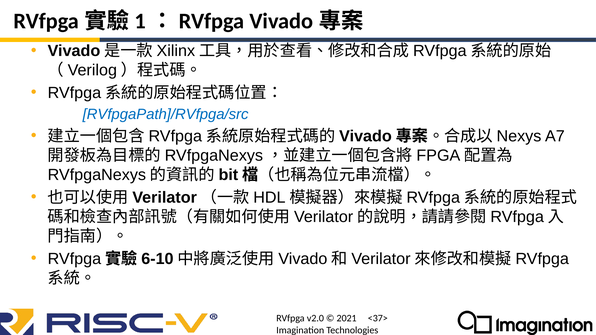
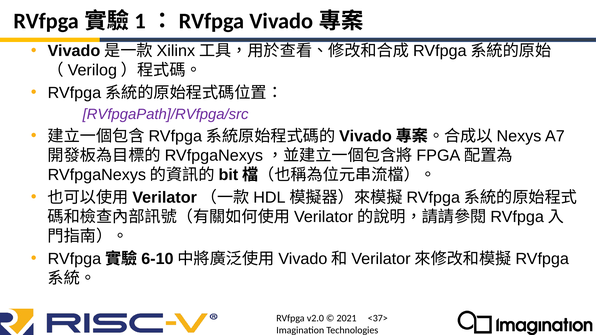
RVfpgaPath]/RVfpga/src colour: blue -> purple (166, 114)
